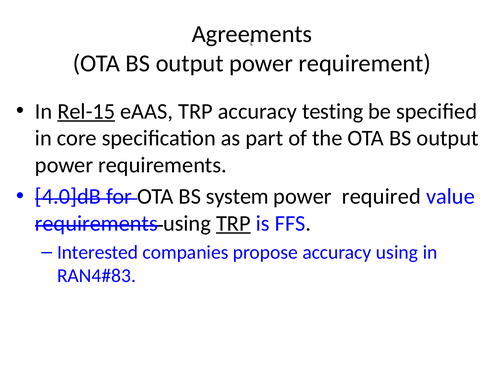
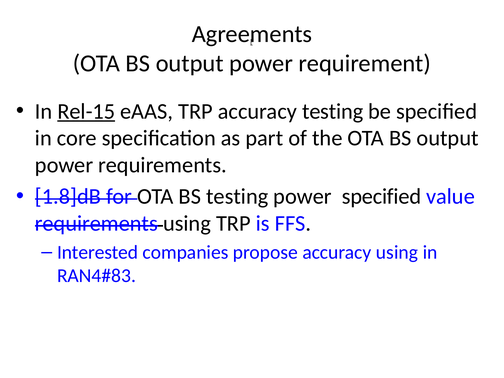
4.0]dB: 4.0]dB -> 1.8]dB (68, 196)
BS system: system -> testing (237, 196)
power required: required -> specified (381, 196)
TRP underline: present -> none (233, 223)
